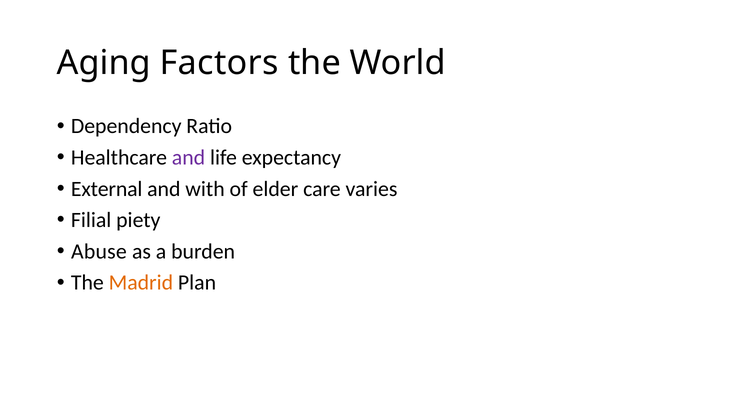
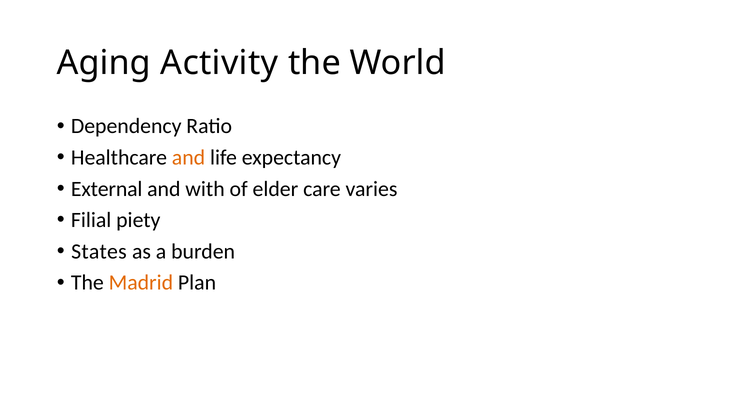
Factors: Factors -> Activity (219, 63)
and colour: purple -> orange (188, 158)
Abuse: Abuse -> States (99, 252)
